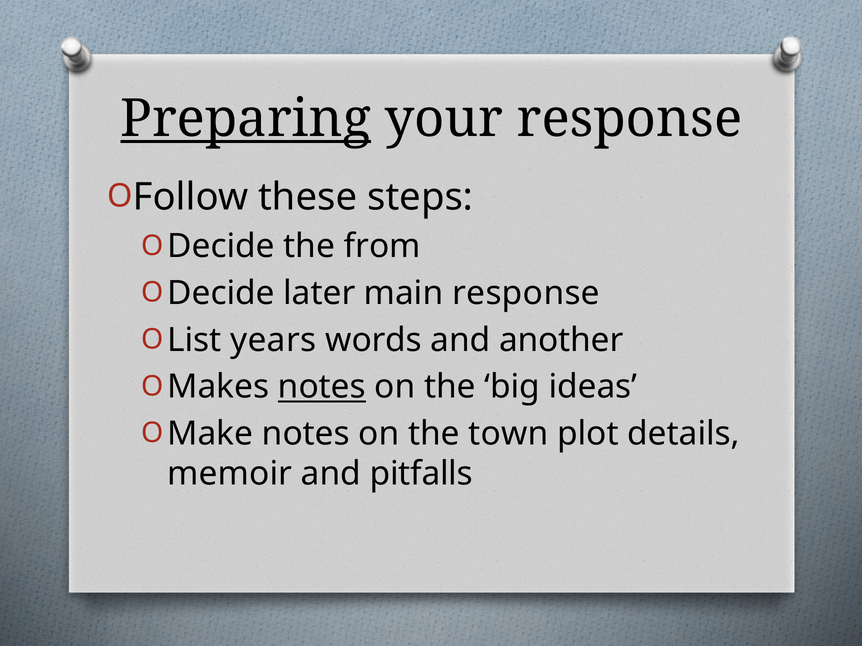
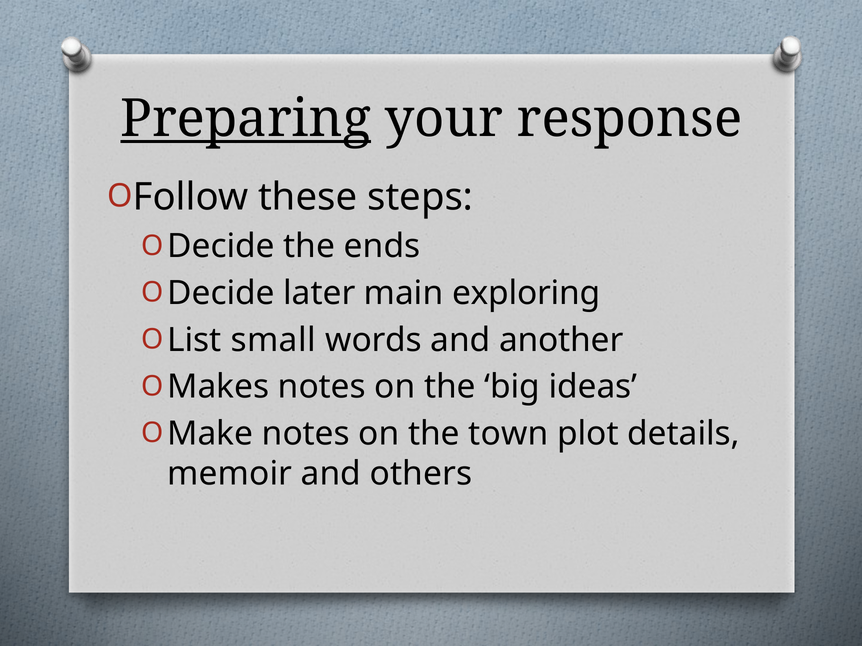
from: from -> ends (382, 247)
main response: response -> exploring (526, 293)
years: years -> small (273, 340)
notes underline: present -> none (322, 387)
pitfalls: pitfalls -> others (421, 474)
